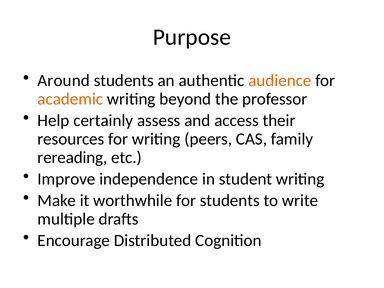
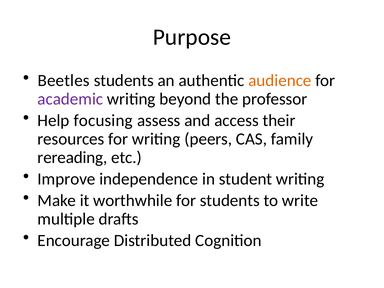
Around: Around -> Beetles (64, 81)
academic colour: orange -> purple (70, 99)
certainly: certainly -> focusing (103, 121)
